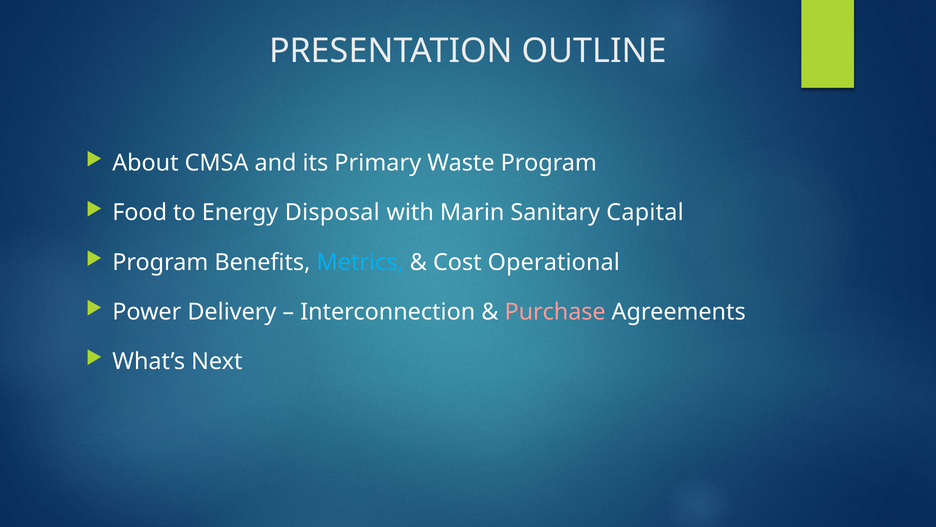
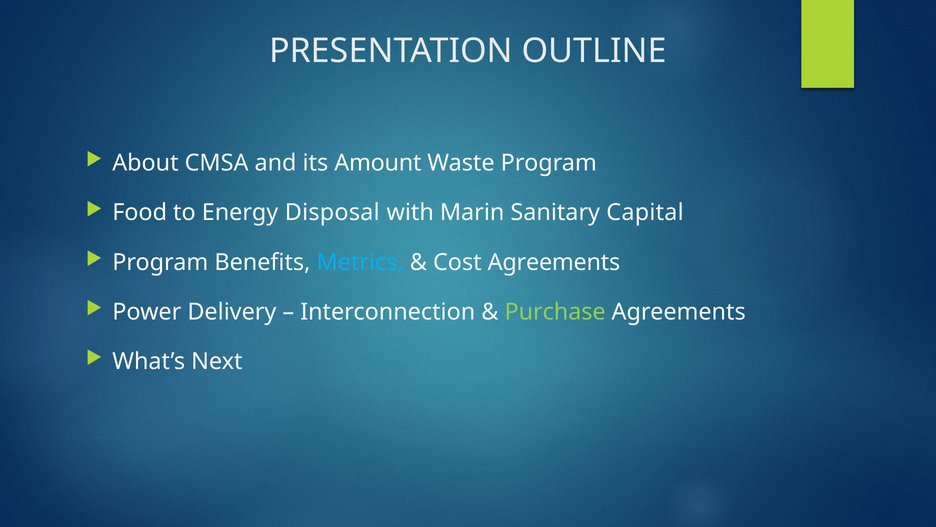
Primary: Primary -> Amount (378, 163)
Cost Operational: Operational -> Agreements (554, 262)
Purchase colour: pink -> light green (555, 312)
